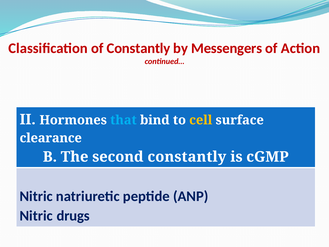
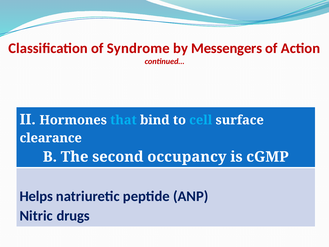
of Constantly: Constantly -> Syndrome (138, 48)
cell colour: yellow -> light blue (201, 120)
second constantly: constantly -> occupancy (187, 157)
Nitric: Nitric -> Helps (36, 196)
